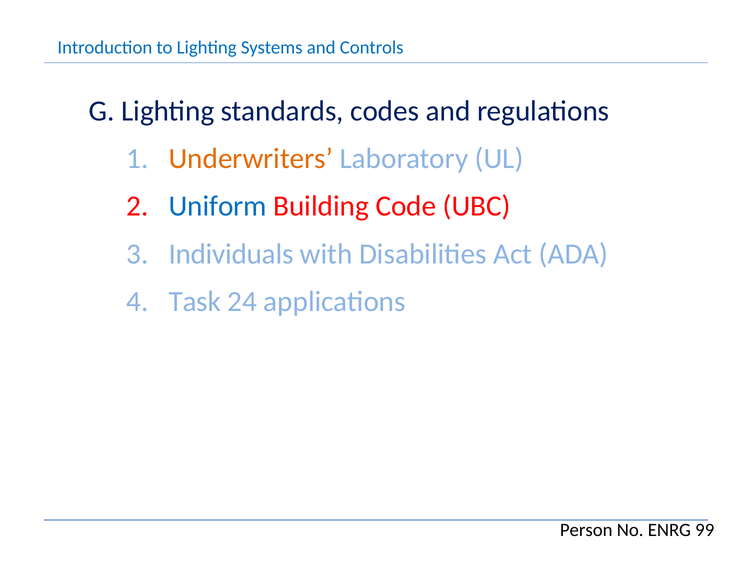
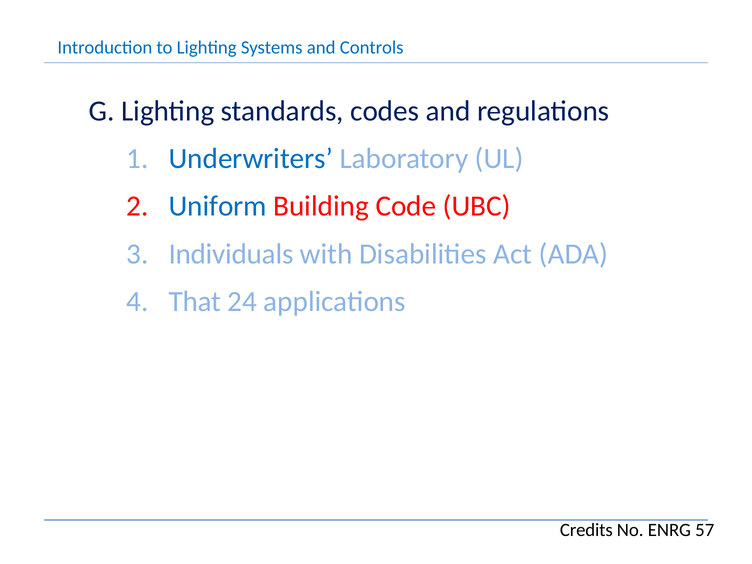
Underwriters colour: orange -> blue (251, 159)
Task: Task -> That (195, 302)
Person: Person -> Credits (586, 530)
99: 99 -> 57 (705, 530)
